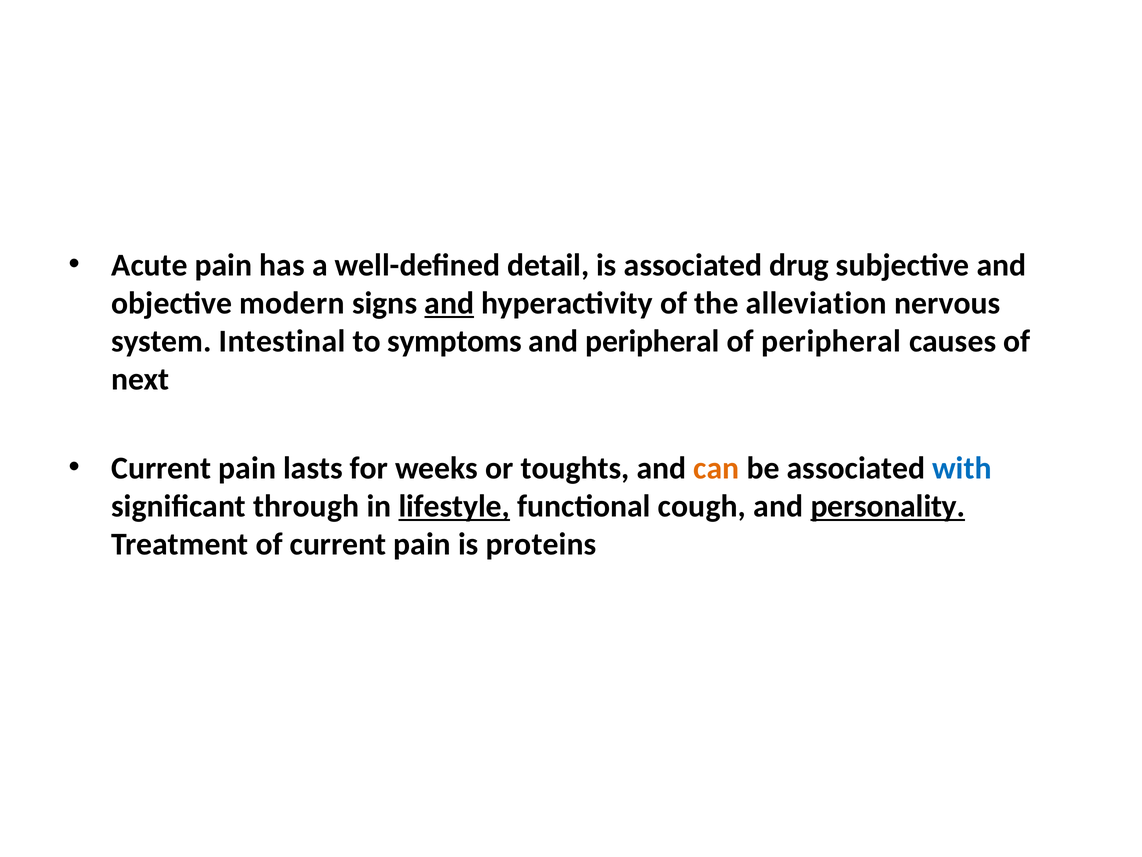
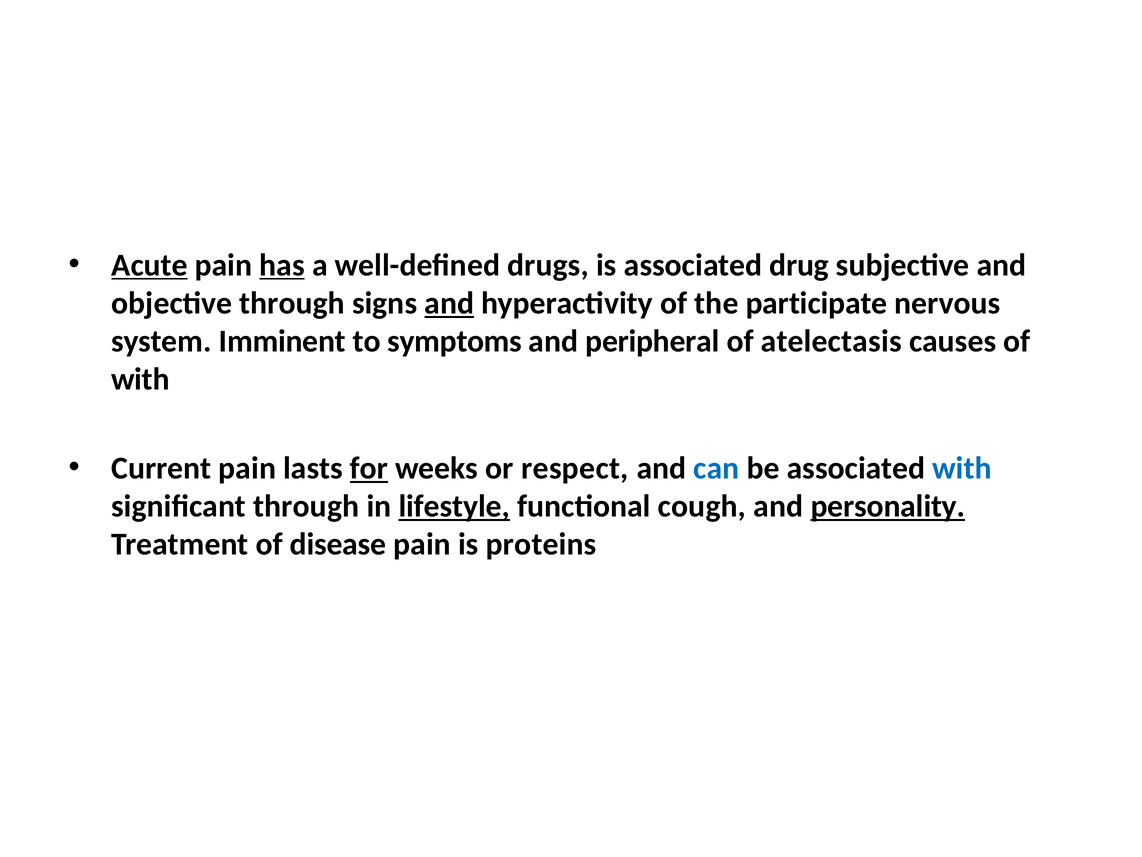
Acute underline: none -> present (149, 265)
has underline: none -> present (282, 265)
detail: detail -> drugs (548, 265)
objective modern: modern -> through (292, 303)
alleviation: alleviation -> participate (817, 303)
Intestinal: Intestinal -> Imminent (282, 341)
of peripheral: peripheral -> atelectasis (831, 341)
next: next -> with (140, 379)
for underline: none -> present (369, 468)
toughts: toughts -> respect (575, 468)
can colour: orange -> blue (716, 468)
of current: current -> disease (338, 544)
